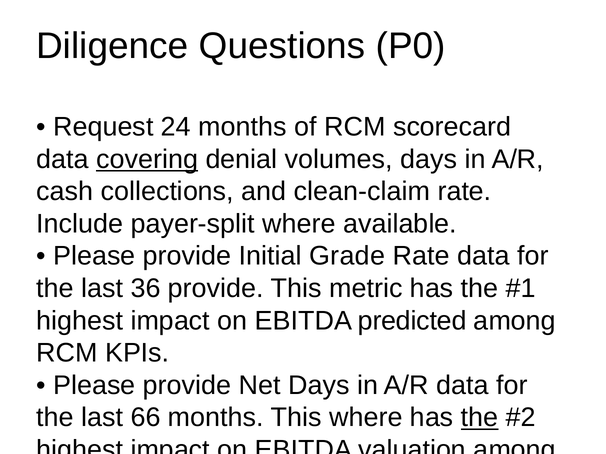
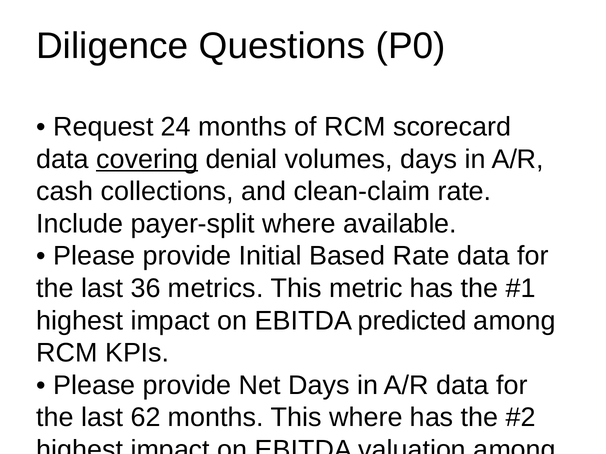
Grade: Grade -> Based (347, 256)
36 provide: provide -> metrics (216, 289)
66: 66 -> 62 (146, 418)
the underline: present -> none (480, 418)
